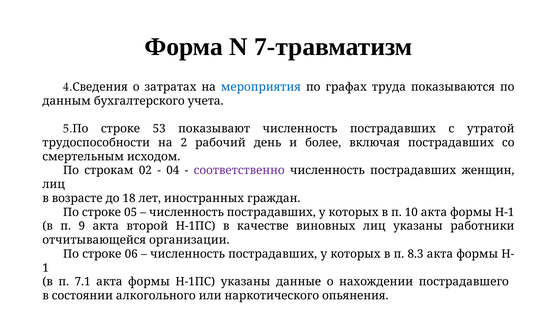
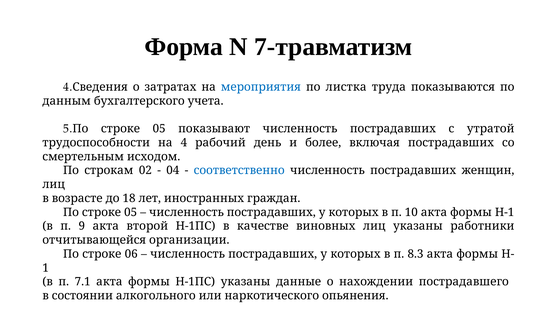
графах: графах -> листка (346, 87)
53: 53 -> 05 (159, 129)
2: 2 -> 4 (184, 143)
соответственно colour: purple -> blue (239, 171)
